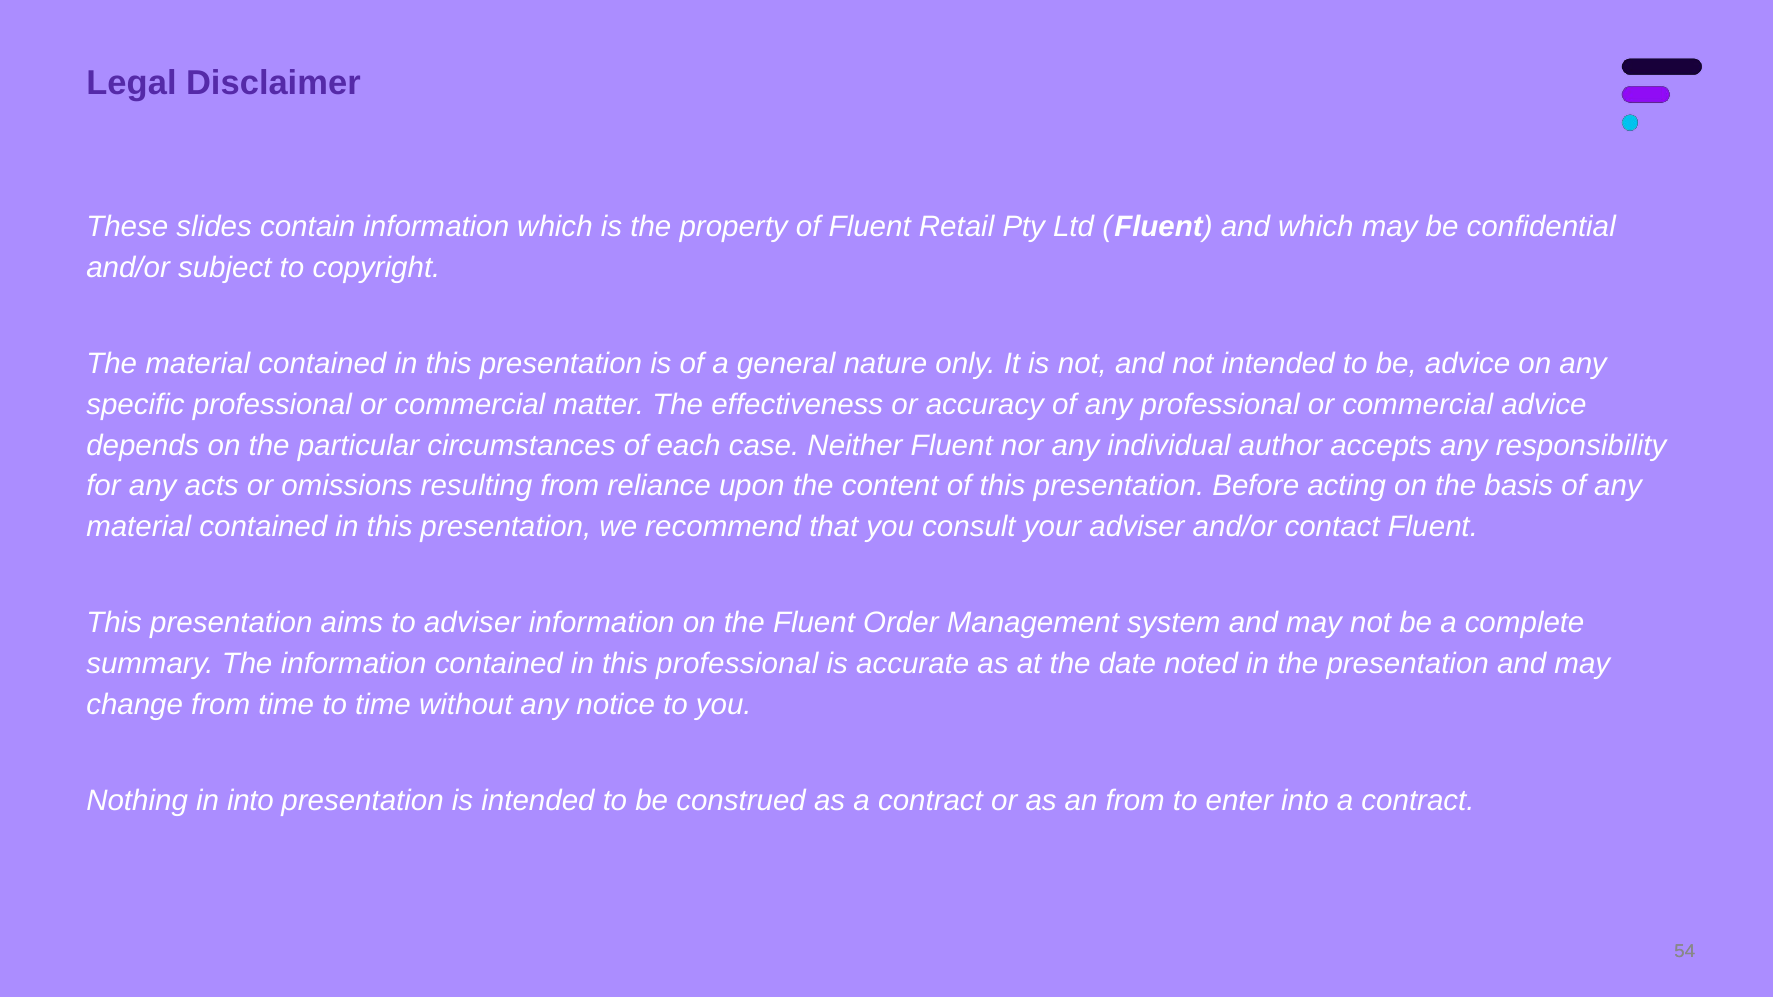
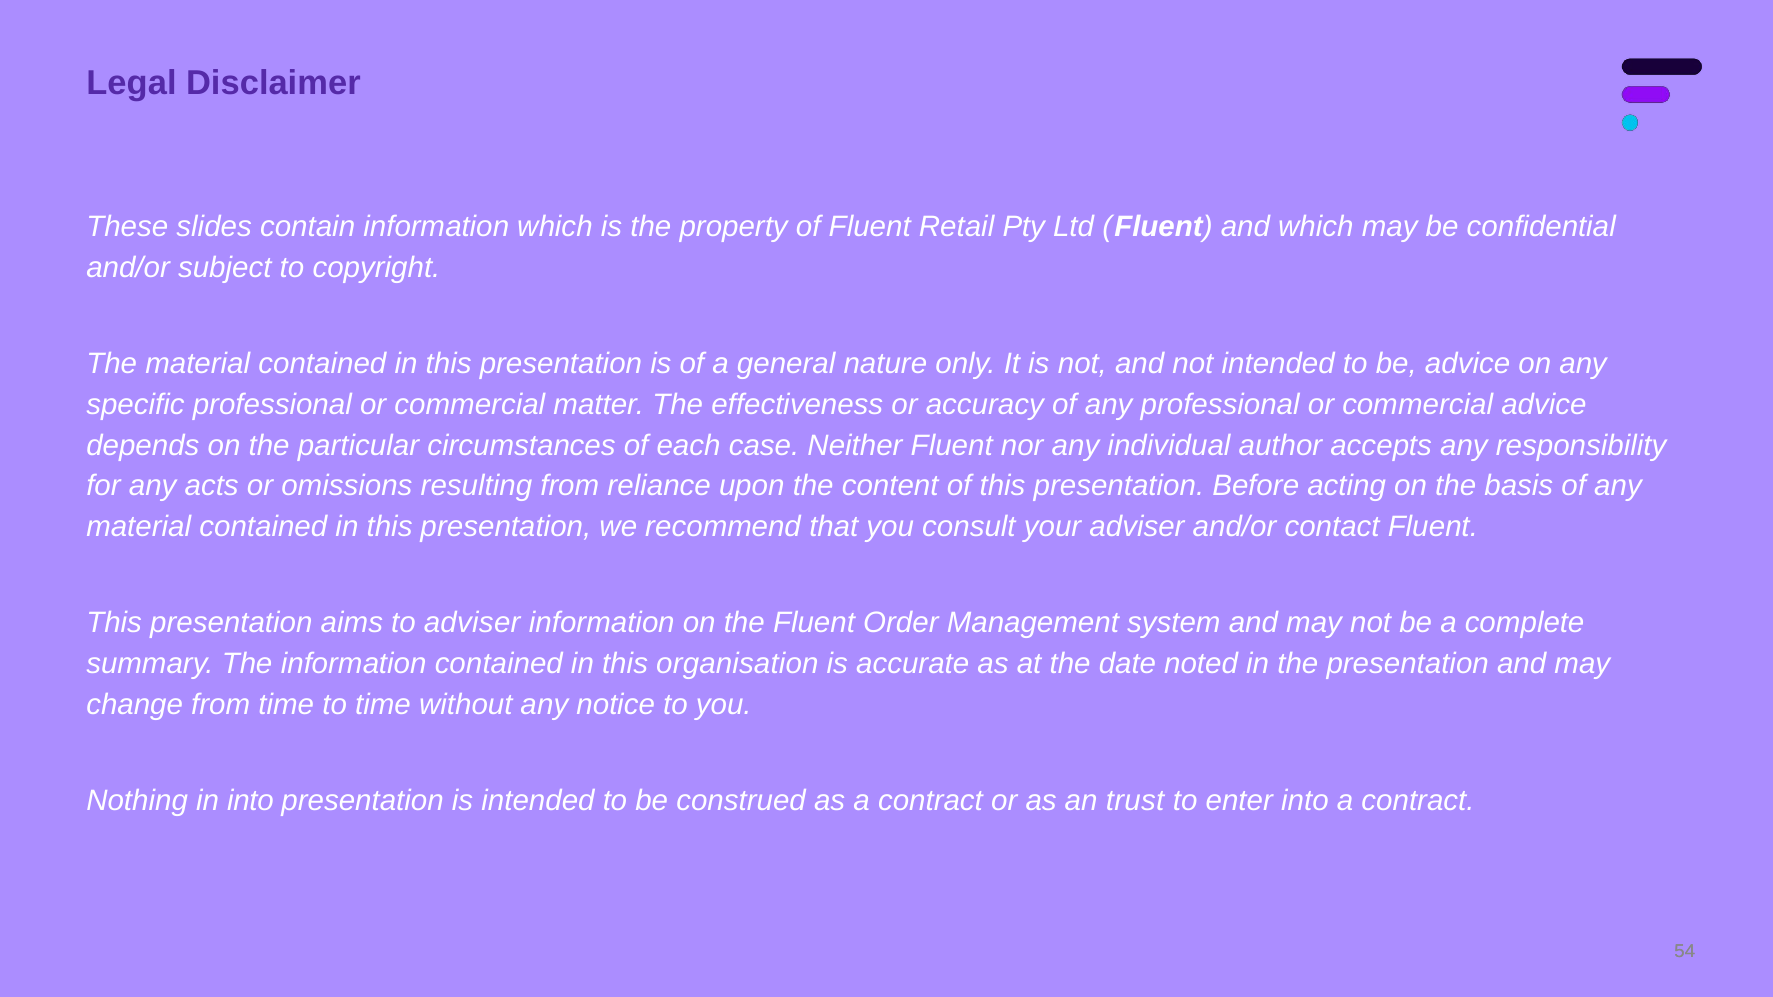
this professional: professional -> organisation (737, 664)
an from: from -> trust (1135, 801)
